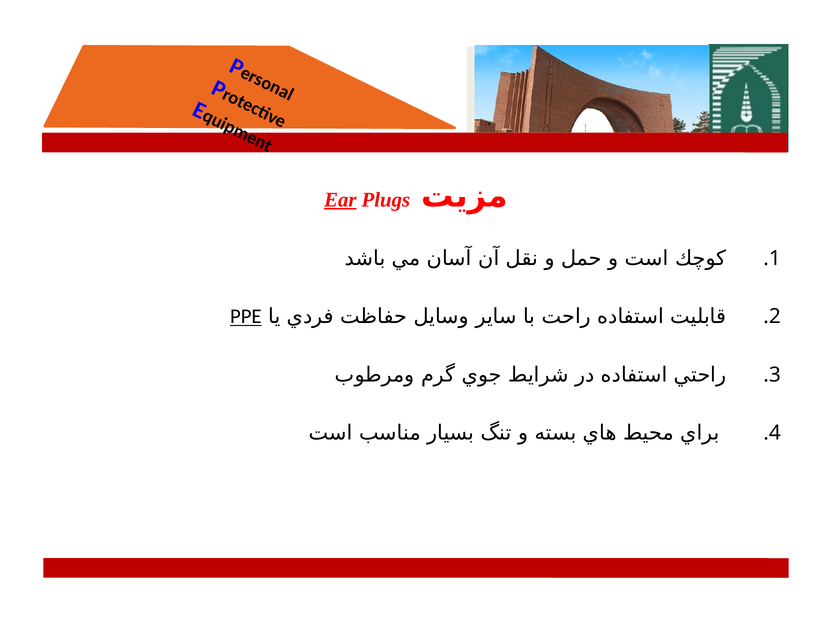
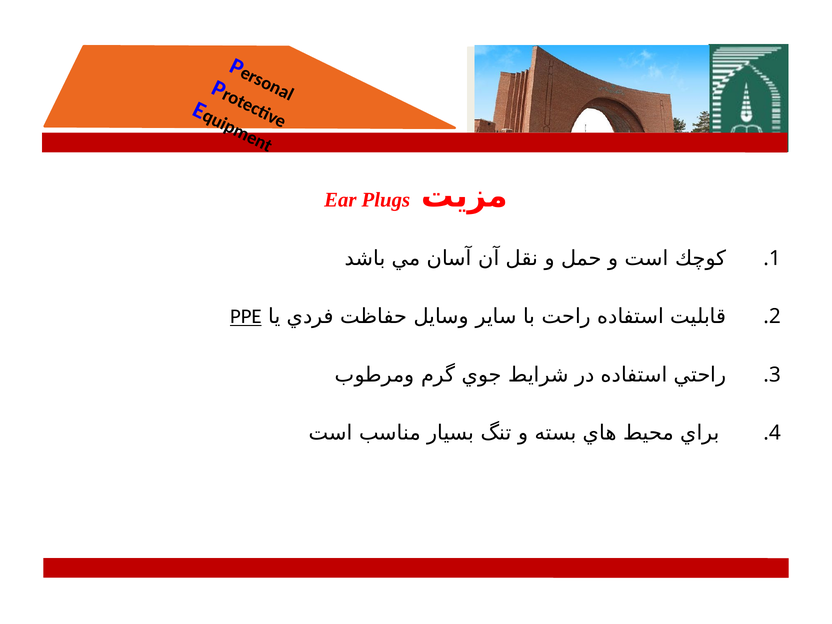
Ear underline: present -> none (340, 200)
